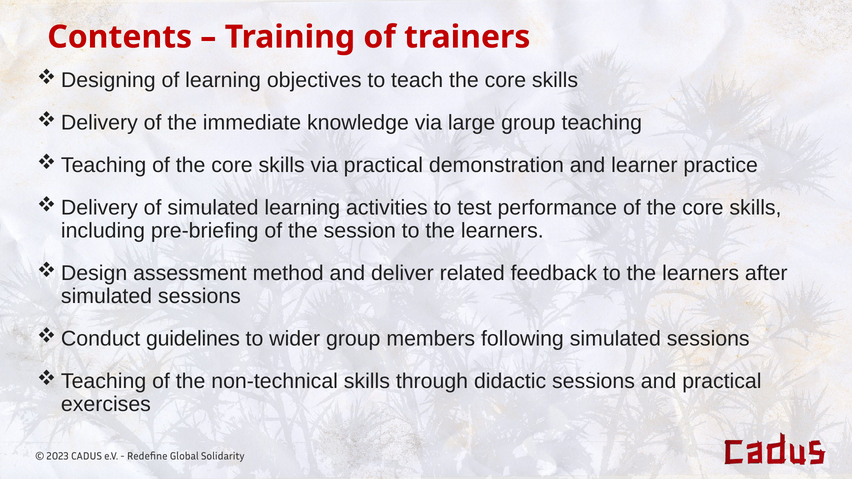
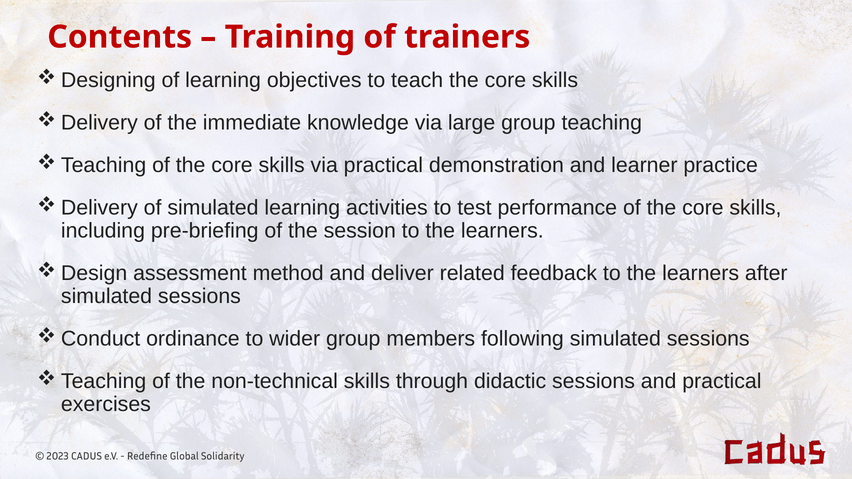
guidelines: guidelines -> ordinance (193, 339)
